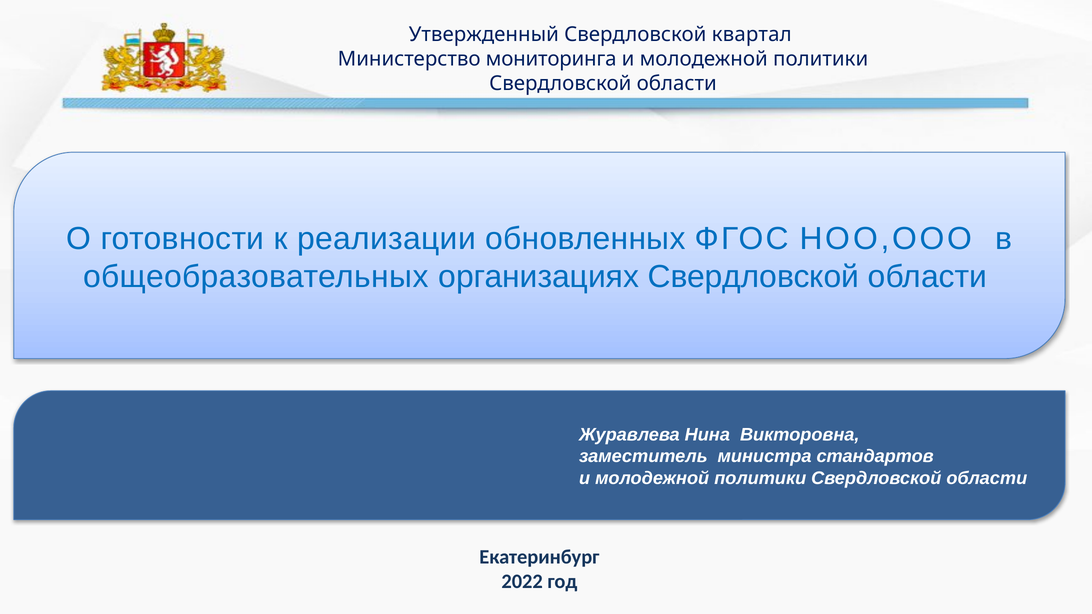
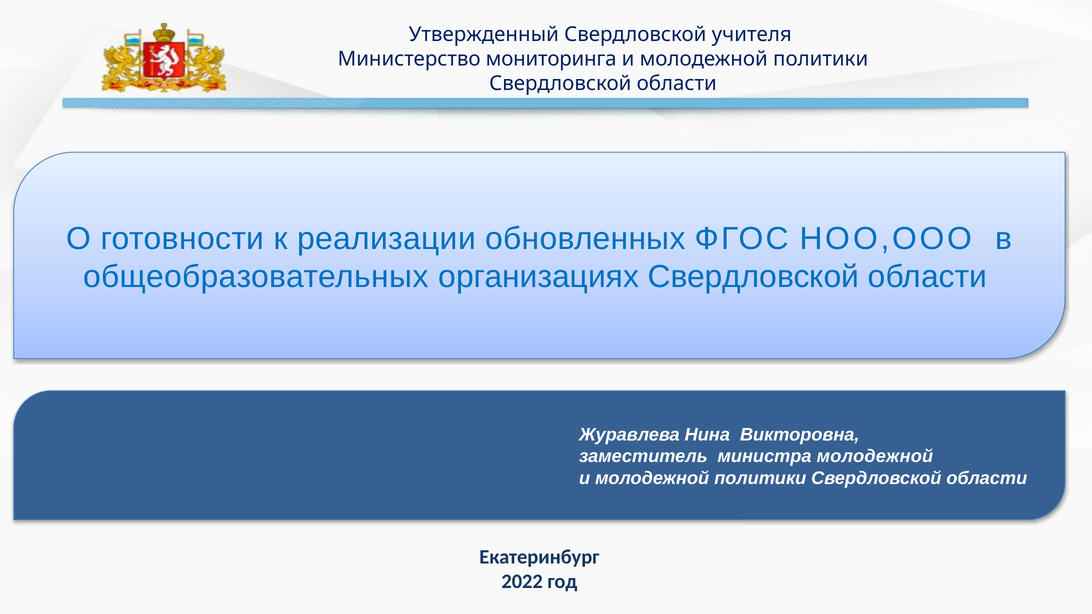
квартал: квартал -> учителя (752, 35)
министра стандартов: стандартов -> молодежной (875, 457)
